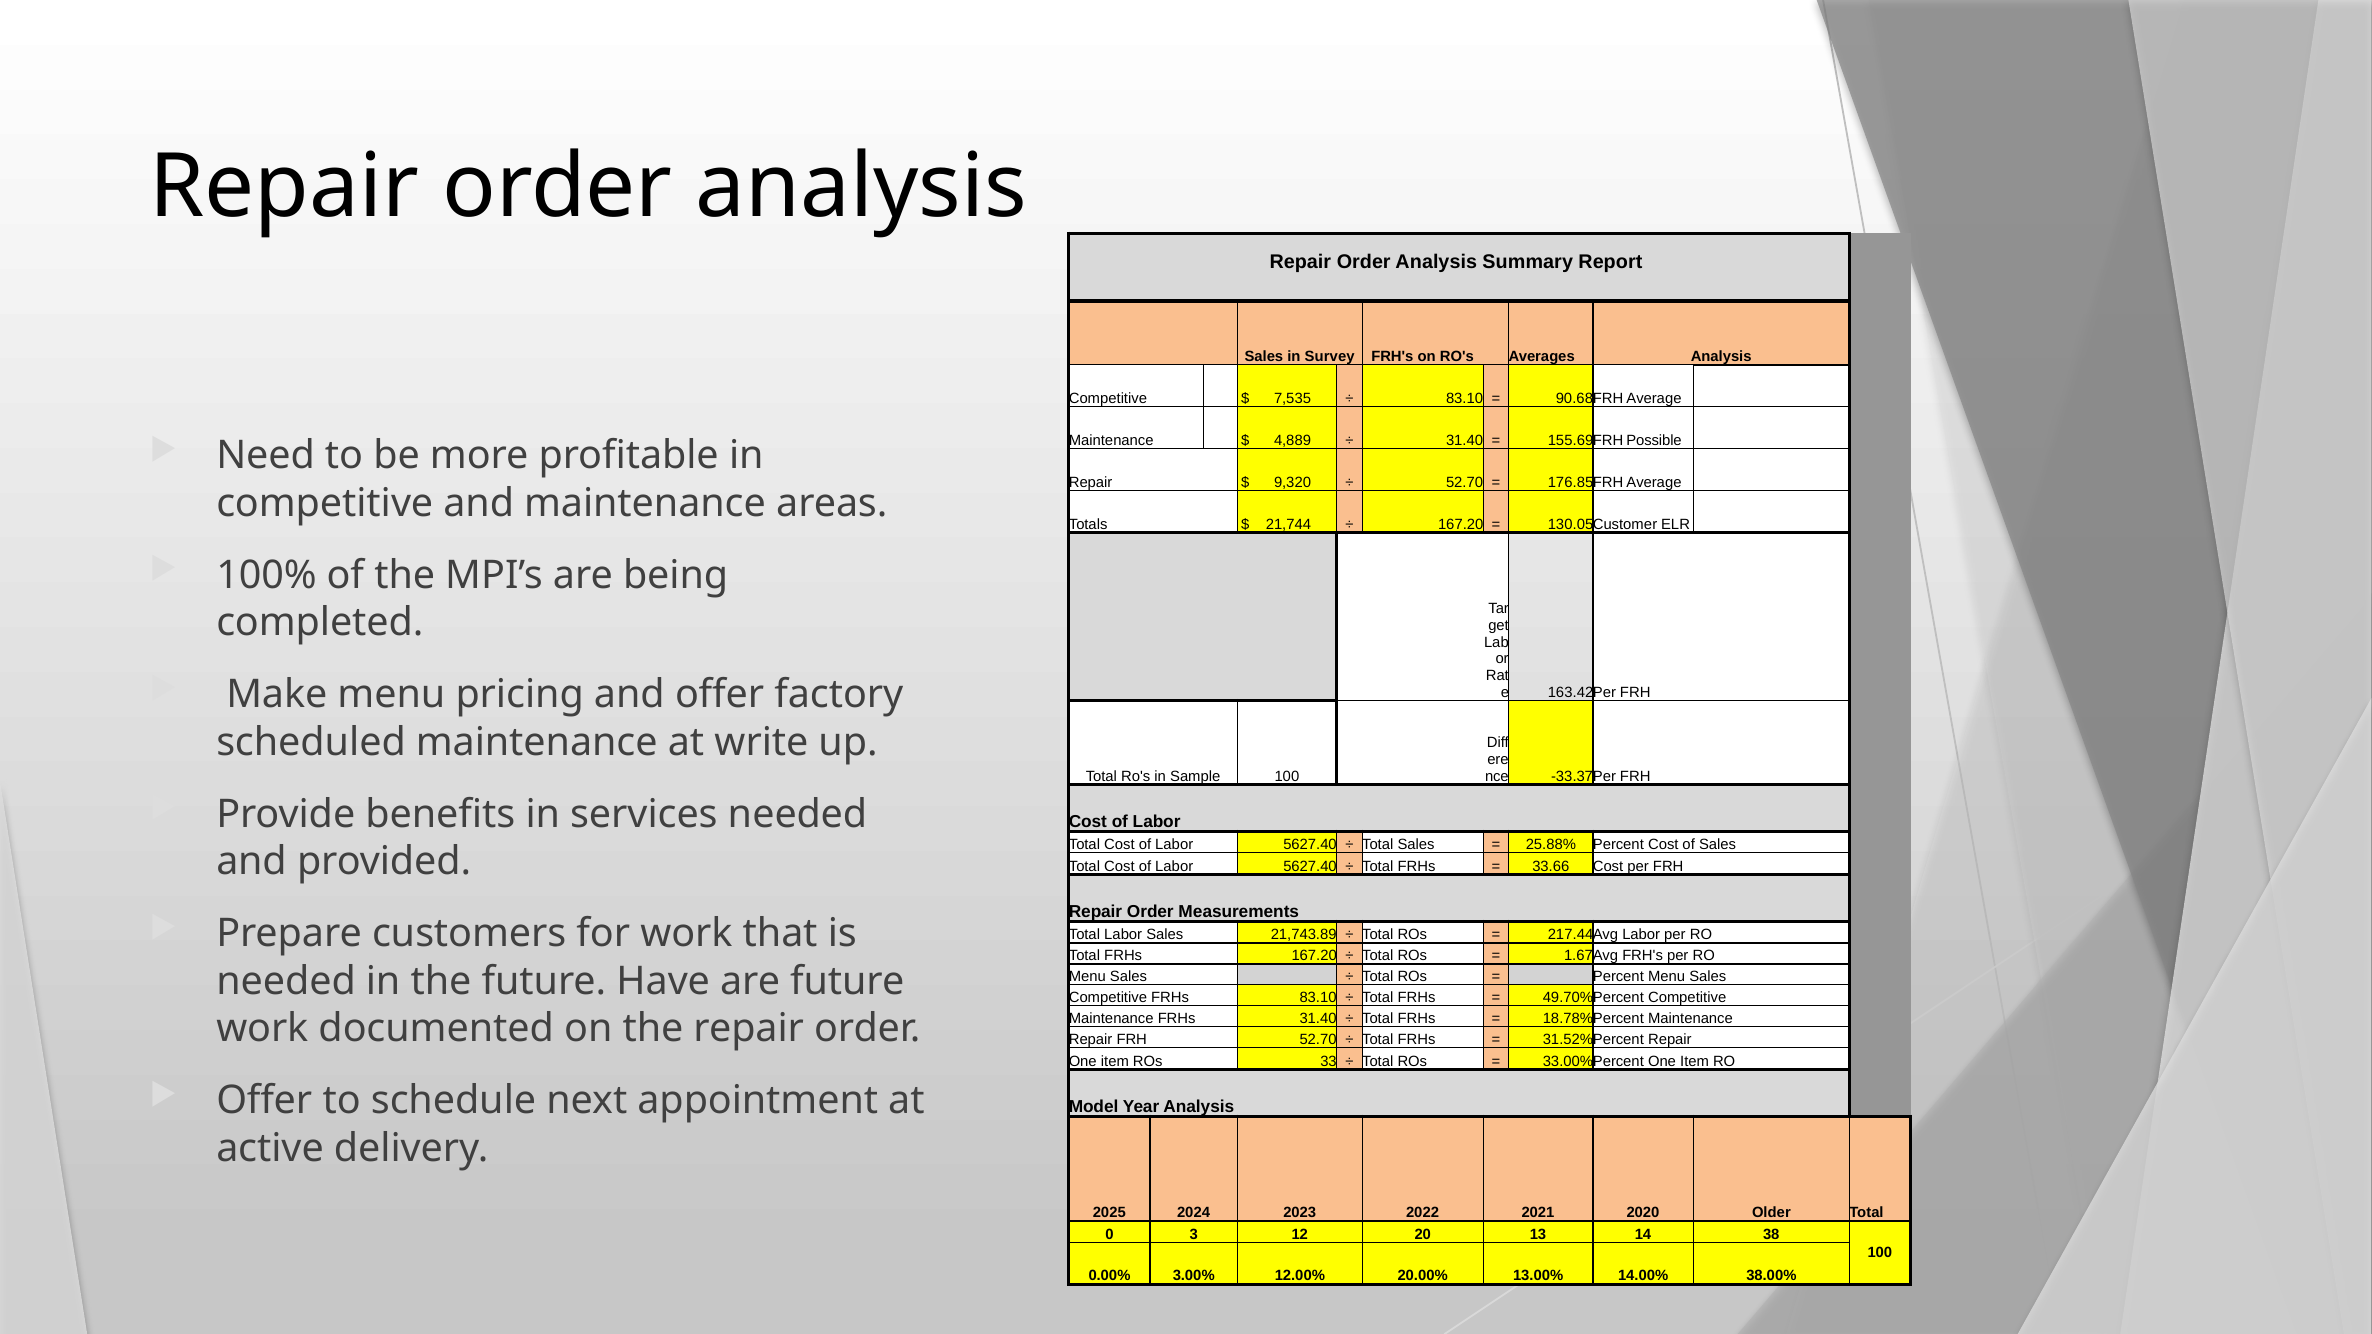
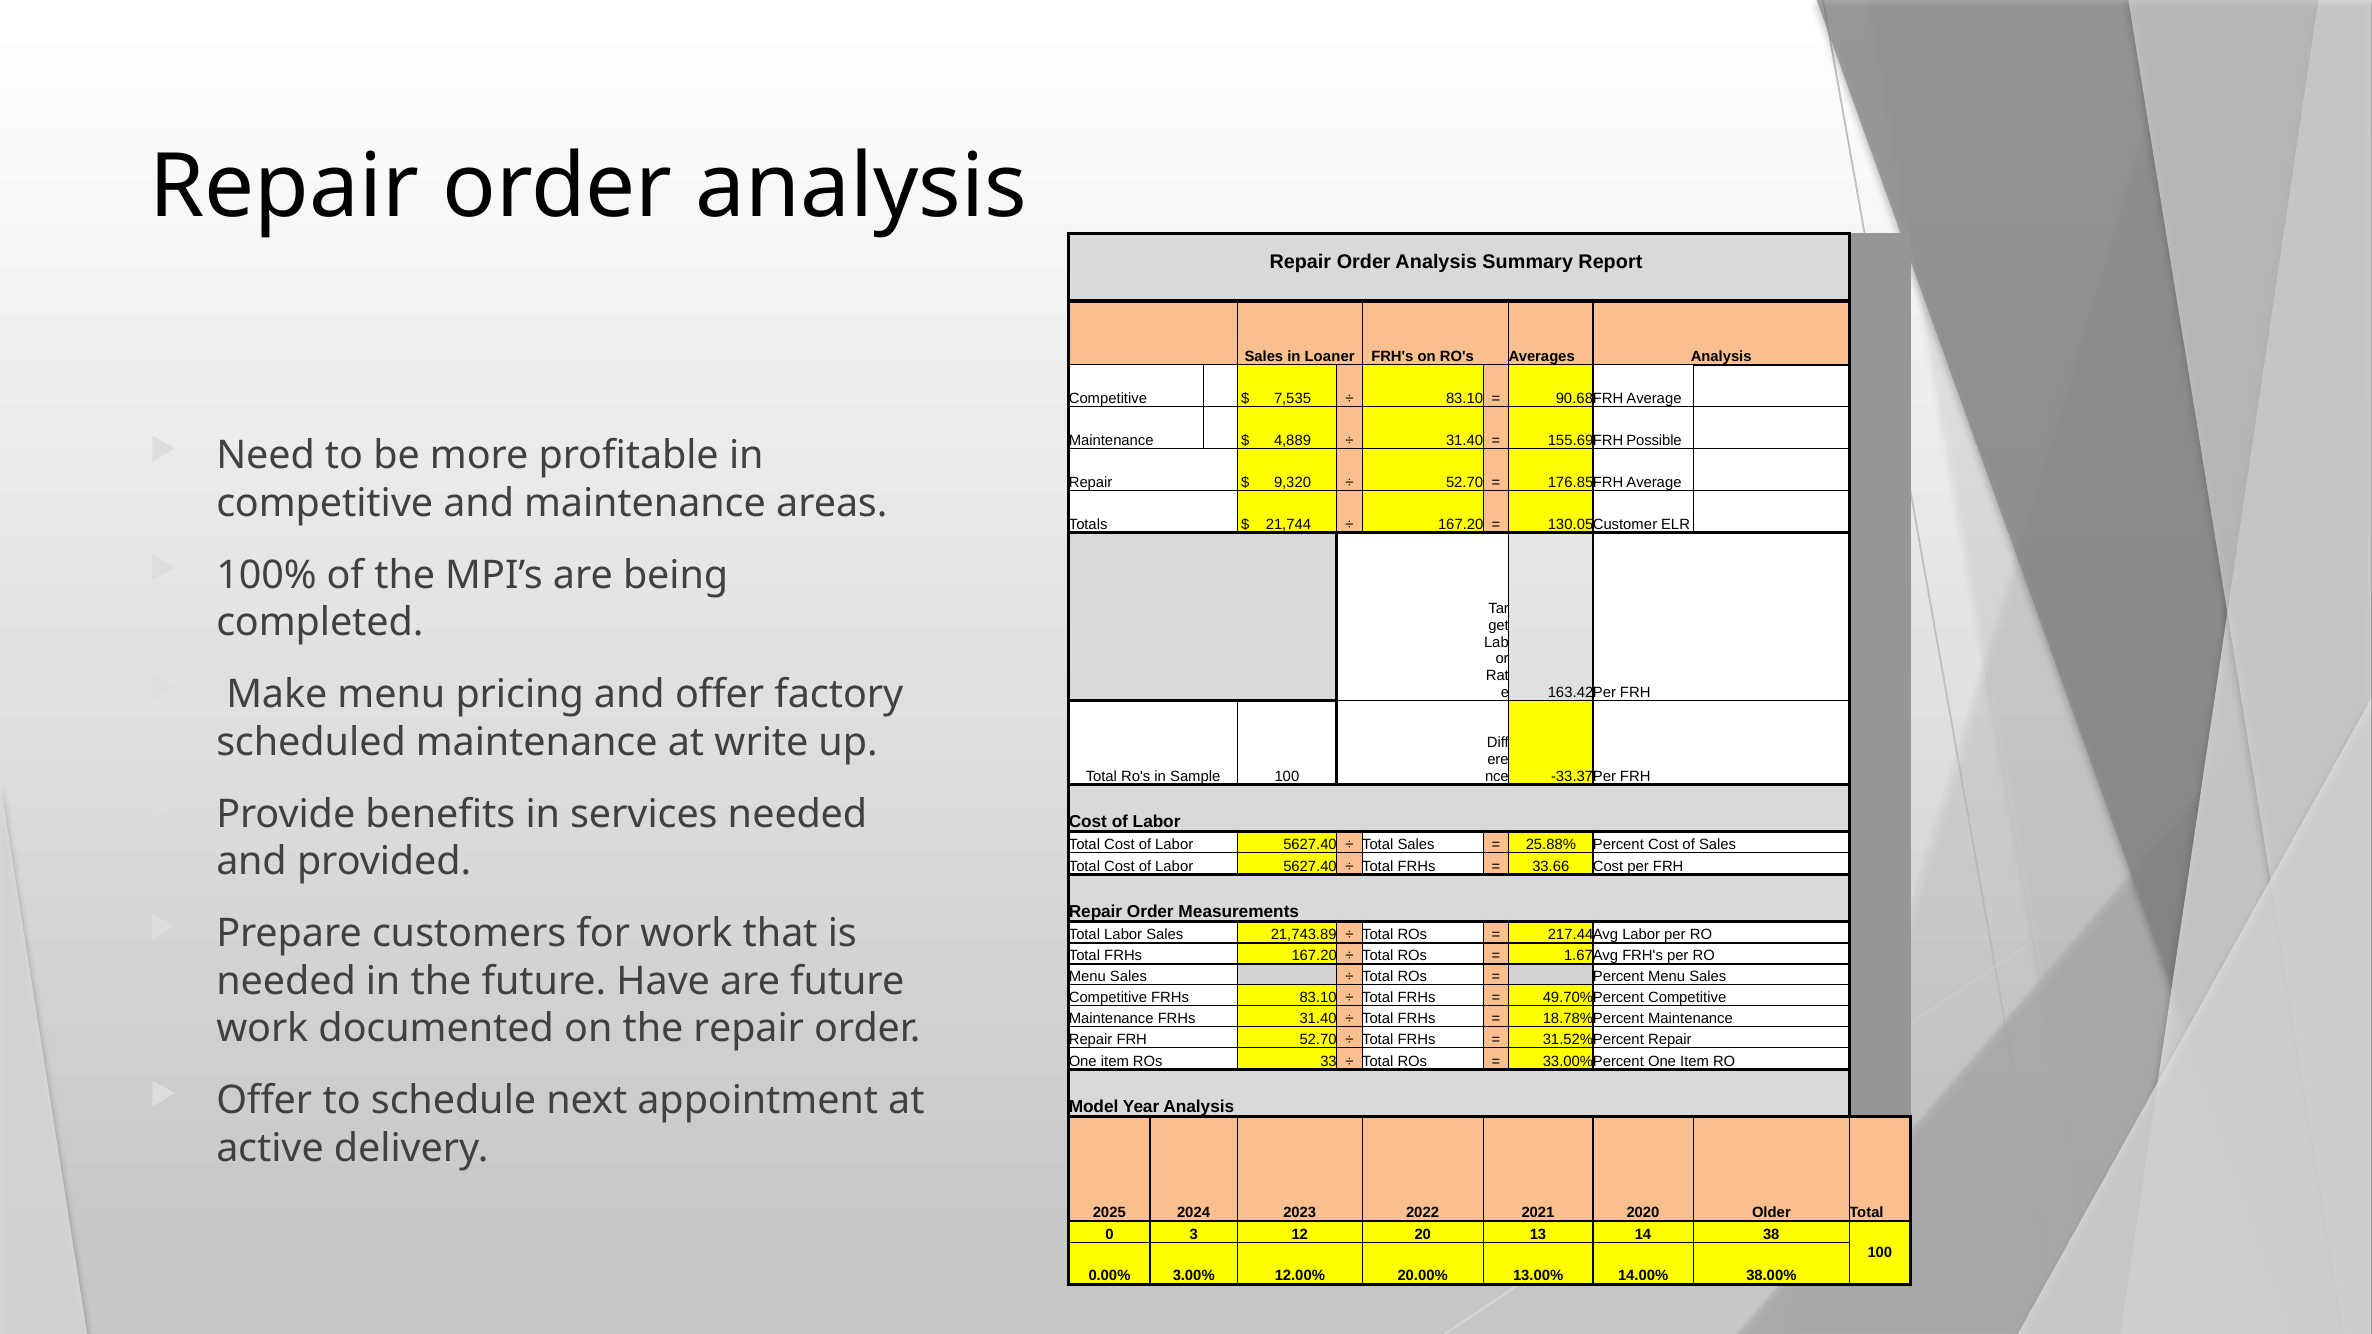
Survey: Survey -> Loaner (1330, 357)
